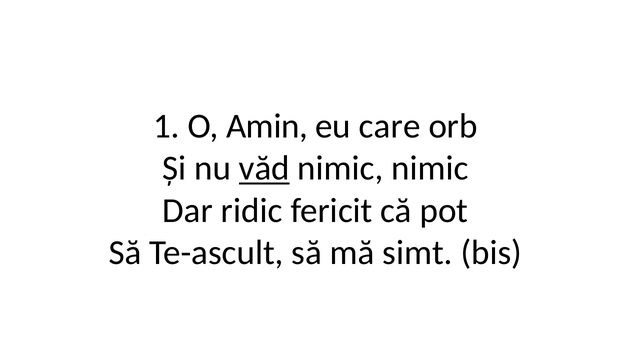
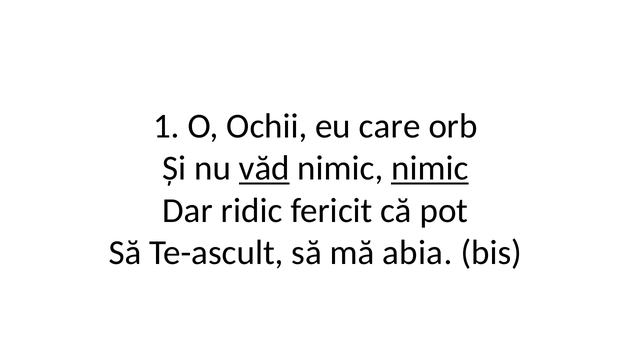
Amin: Amin -> Ochii (267, 126)
nimic underline: none -> present (430, 168)
simt: simt -> abia (417, 252)
